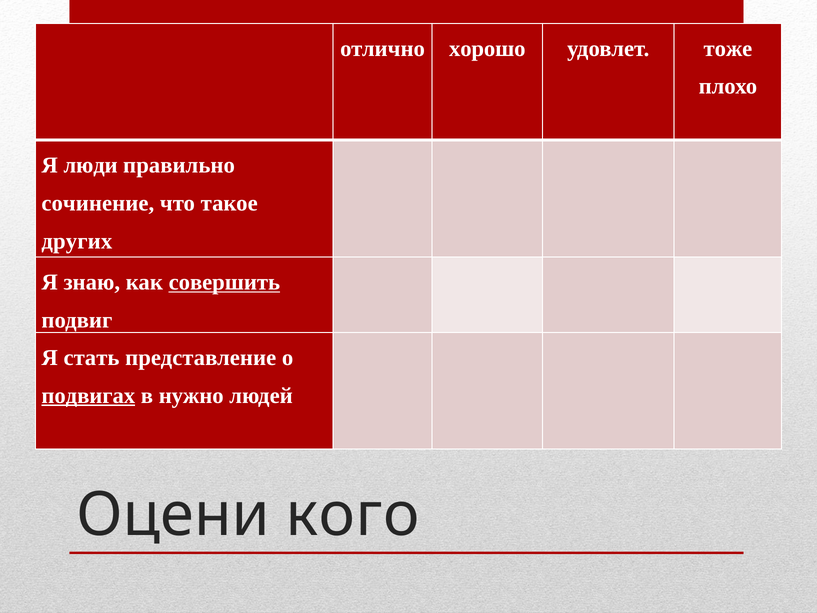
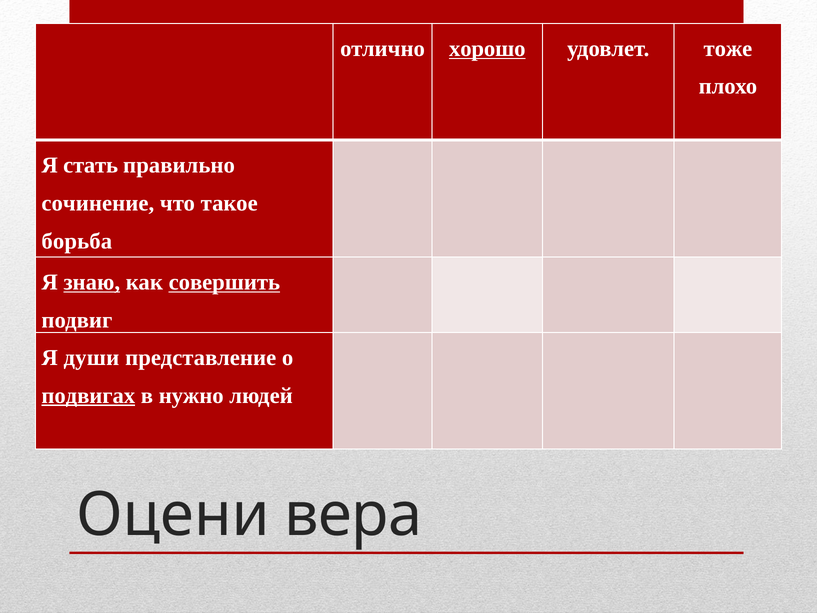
хорошо underline: none -> present (487, 49)
люди: люди -> стать (91, 165)
других: других -> борьба (77, 241)
знаю underline: none -> present (92, 282)
стать: стать -> души (91, 358)
кого: кого -> вера (353, 515)
